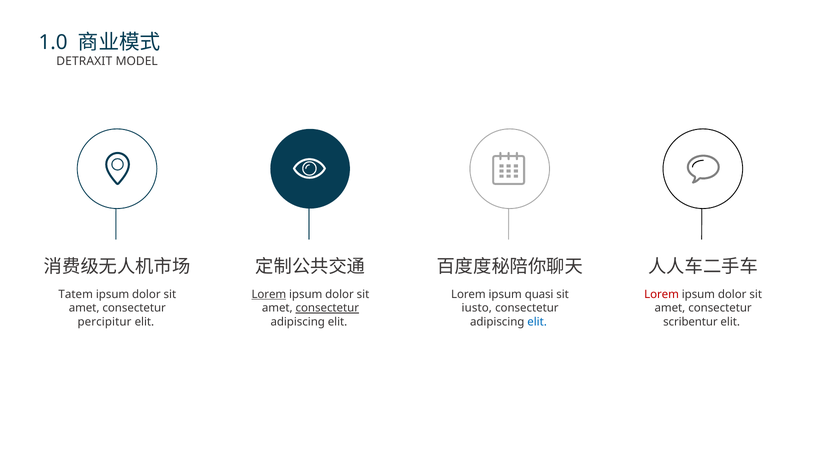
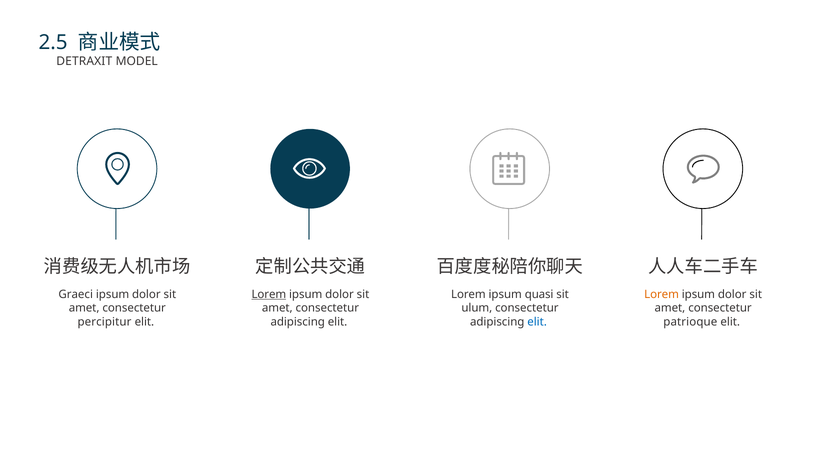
1.0: 1.0 -> 2.5 (53, 42)
Tatem: Tatem -> Graeci (76, 294)
Lorem colour: red -> orange (662, 294)
consectetur underline: present -> none (327, 308)
iusto: iusto -> ulum (477, 308)
scribentur: scribentur -> patrioque (690, 321)
